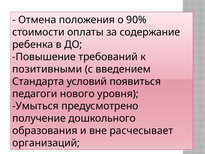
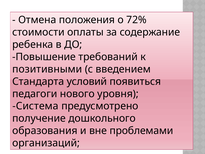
90%: 90% -> 72% (136, 20)
Умыться: Умыться -> Система (35, 106)
расчесывает: расчесывает -> проблемами (141, 131)
